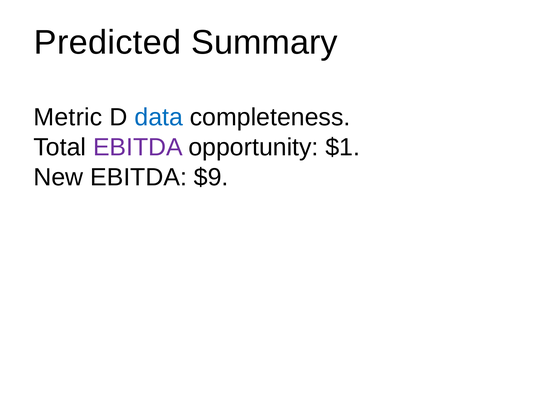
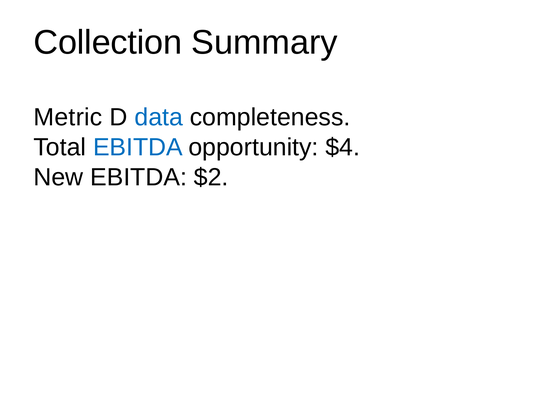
Predicted: Predicted -> Collection (108, 43)
EBITDA colour: purple -> blue (138, 147)
$1: $1 -> $4 (343, 147)
$9: $9 -> $2 (211, 177)
